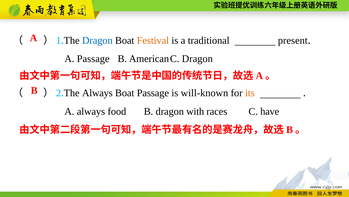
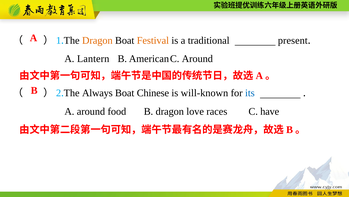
Dragon colour: blue -> orange (97, 40)
A Passage: Passage -> Lantern (93, 59)
Dragon: Dragon -> Around (197, 59)
Boat Passage: Passage -> Chinese (153, 93)
its colour: orange -> blue (250, 93)
A always: always -> around (91, 111)
with: with -> love (195, 111)
